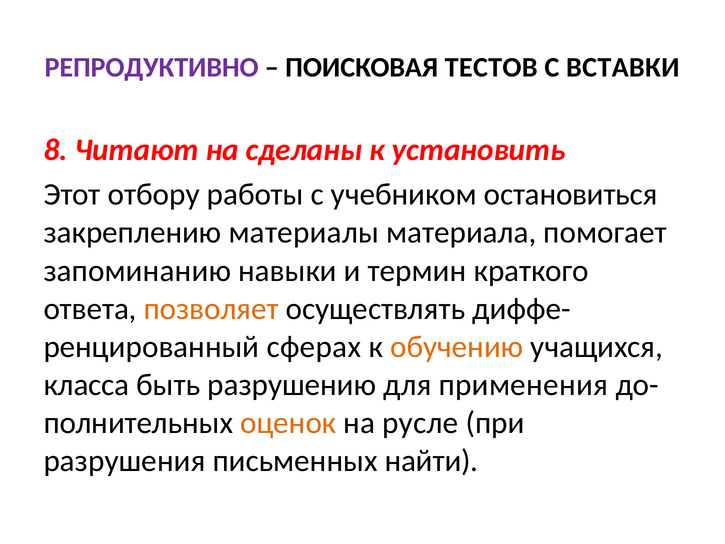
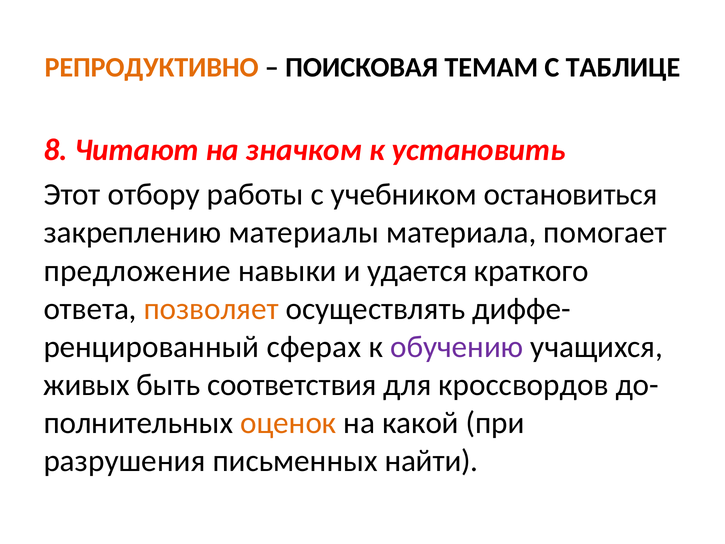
РЕПРОДУКТИВНО colour: purple -> orange (152, 67)
ТЕСТОВ: ТЕСТОВ -> ТЕМАМ (491, 67)
ВСТАВКИ: ВСТАВКИ -> ТАБЛИЦЕ (623, 67)
сделаны: сделаны -> значком (304, 150)
запоминанию: запоминанию -> предложение (137, 271)
термин: термин -> удается (417, 271)
обучению colour: orange -> purple (457, 347)
класса: класса -> живых (87, 385)
разрушению: разрушению -> соответствия (292, 385)
применения: применения -> кроссвордов (524, 385)
русле: русле -> какой (420, 423)
